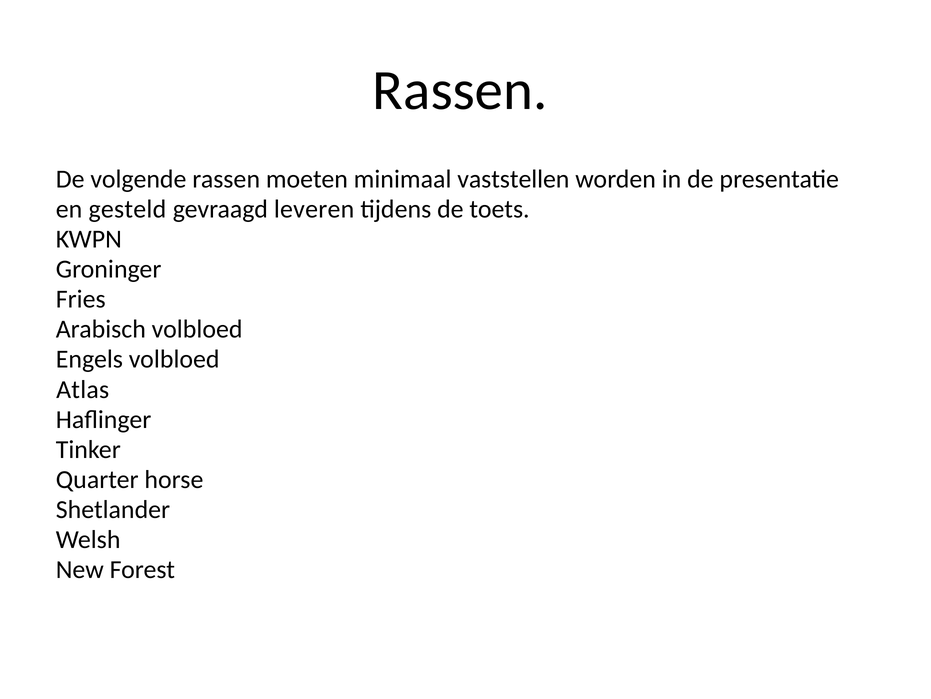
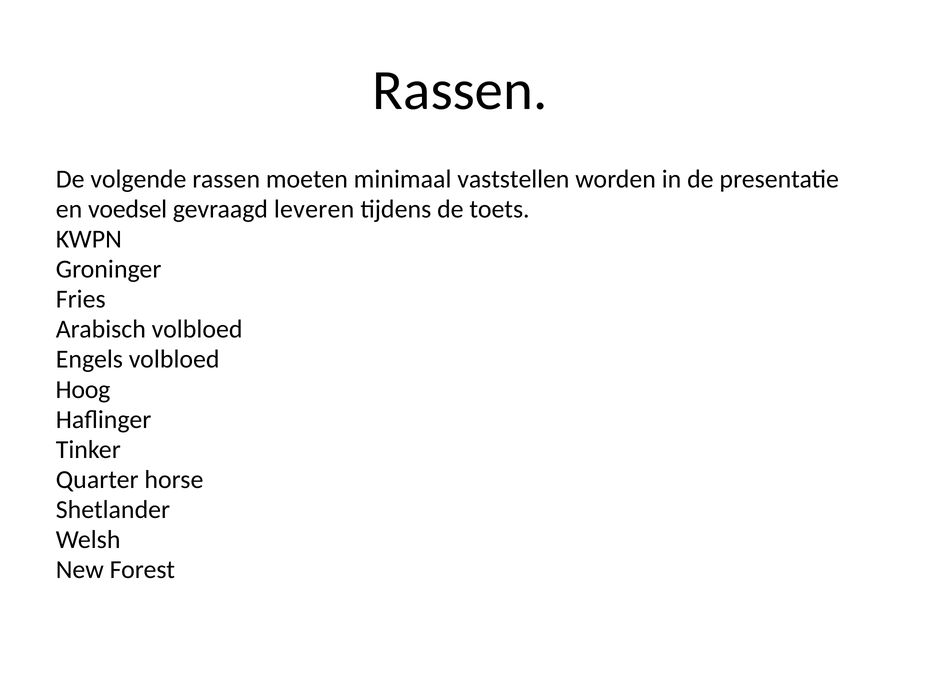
gesteld: gesteld -> voedsel (128, 209)
Atlas: Atlas -> Hoog (83, 389)
